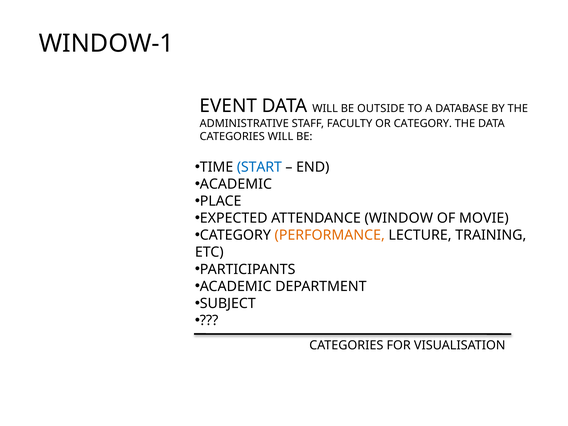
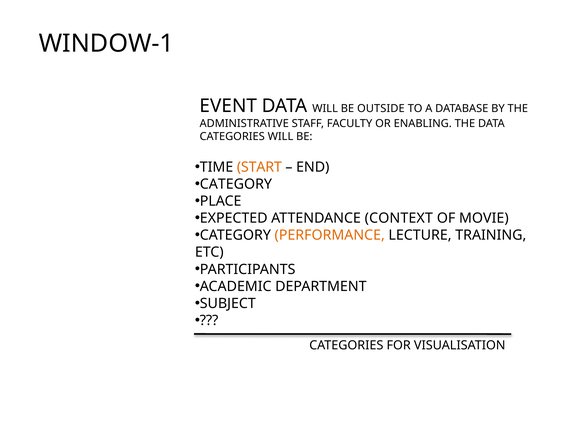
OR CATEGORY: CATEGORY -> ENABLING (423, 123)
START colour: blue -> orange (259, 167)
ACADEMIC: ACADEMIC -> CATEGORY (236, 184)
WINDOW: WINDOW -> CONTEXT (399, 218)
